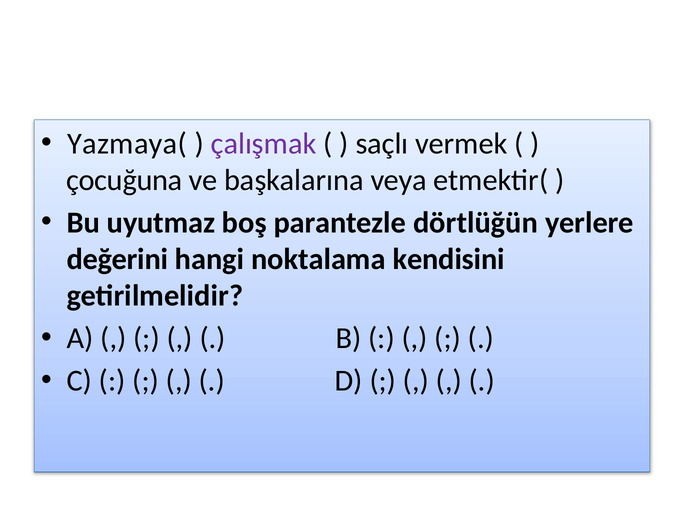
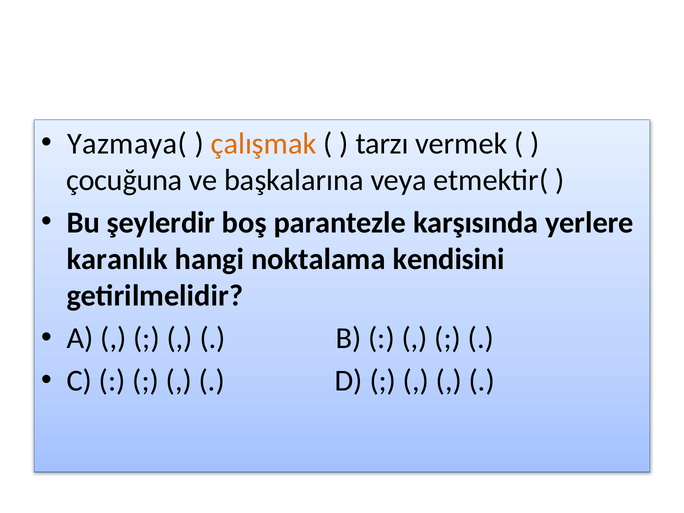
çalışmak colour: purple -> orange (264, 143)
saçlı: saçlı -> tarzı (382, 143)
uyutmaz: uyutmaz -> şeylerdir (161, 223)
dörtlüğün: dörtlüğün -> karşısında (476, 223)
değerini: değerini -> karanlık (117, 259)
